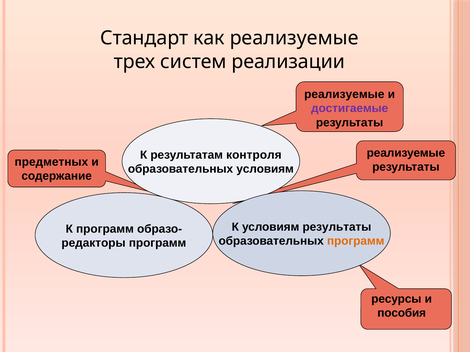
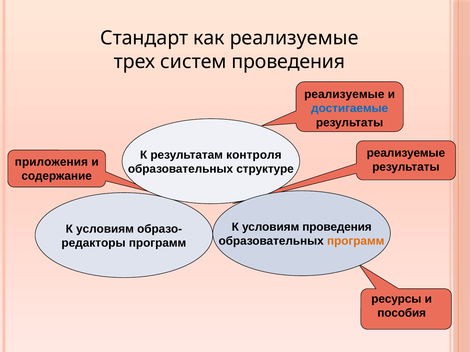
систем реализации: реализации -> проведения (288, 62)
достигаемые colour: purple -> blue (350, 109)
предметных: предметных -> приложения (51, 162)
образовательных условиям: условиям -> структуре (265, 169)
условиям результаты: результаты -> проведения (337, 227)
программ: программ -> условиям (105, 229)
